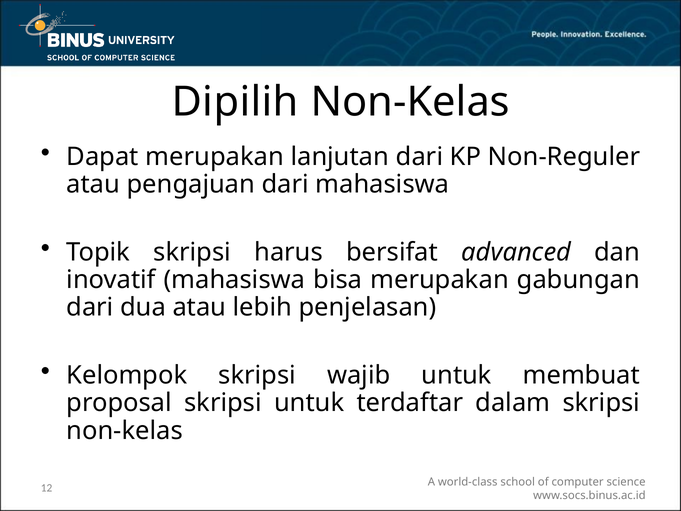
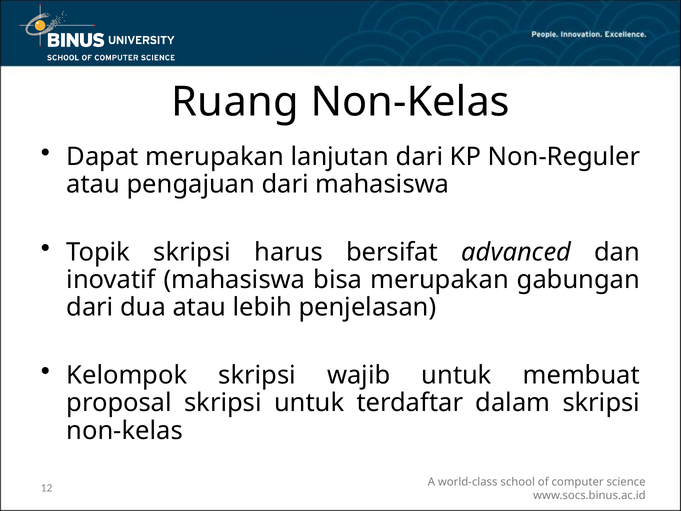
Dipilih: Dipilih -> Ruang (235, 102)
